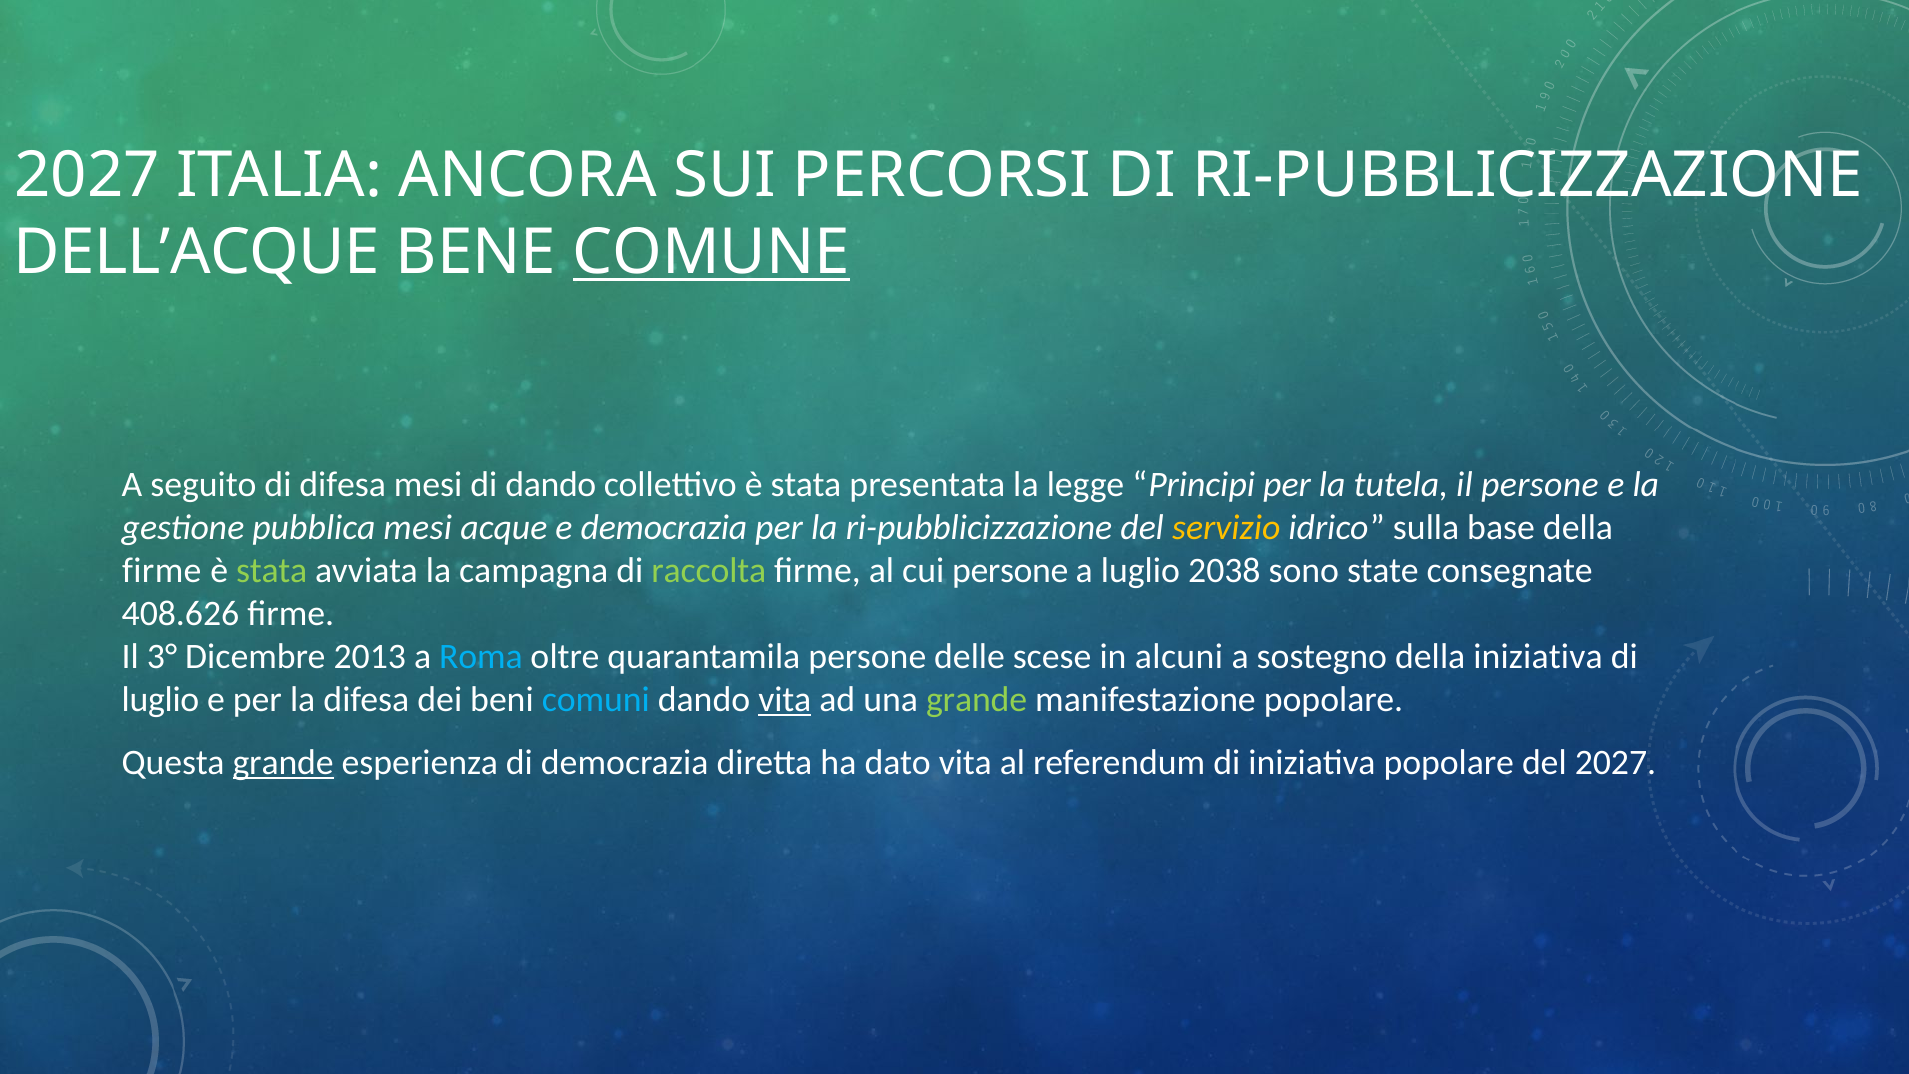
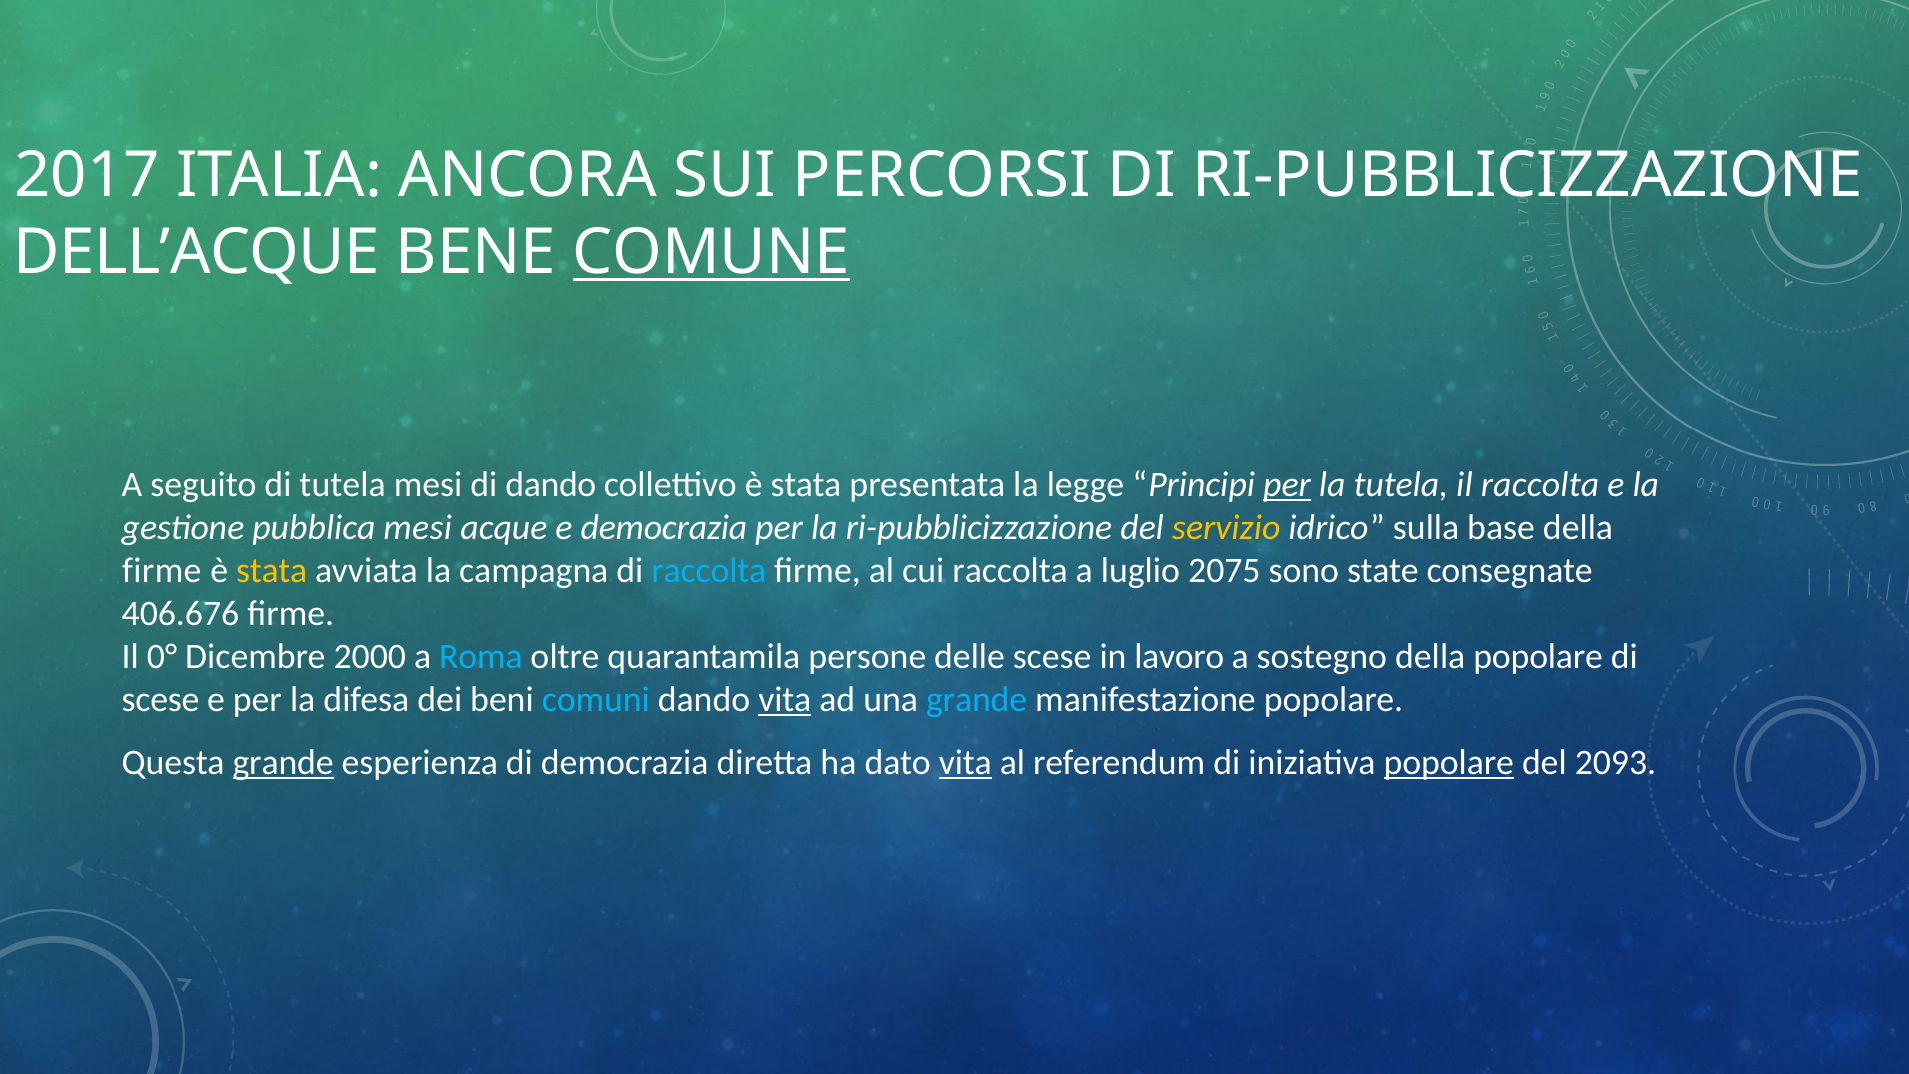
2027: 2027 -> 2017 (87, 176)
di difesa: difesa -> tutela (343, 485)
per underline: none -> present (1287, 485)
il persone: persone -> raccolta (1540, 485)
stata colour: light green -> yellow (272, 571)
raccolta colour: light green -> light blue (709, 571)
cui persone: persone -> raccolta (1010, 571)
2038: 2038 -> 2075 (1224, 571)
408.626: 408.626 -> 406.676 (180, 614)
3°: 3° -> 0° (162, 657)
2013: 2013 -> 2000 (370, 657)
alcuni: alcuni -> lavoro (1179, 657)
della iniziativa: iniziativa -> popolare (1538, 657)
luglio: luglio -> scese (161, 699)
grande colour: light green -> light blue (977, 699)
vita underline: none -> present (965, 762)
popolare underline: none -> present (1449, 762)
del 2027: 2027 -> 2093 (1615, 762)
